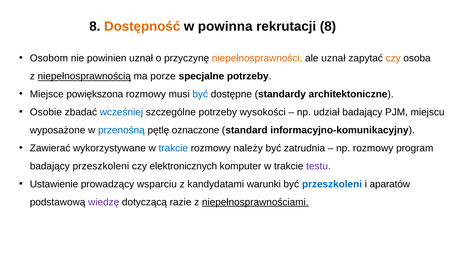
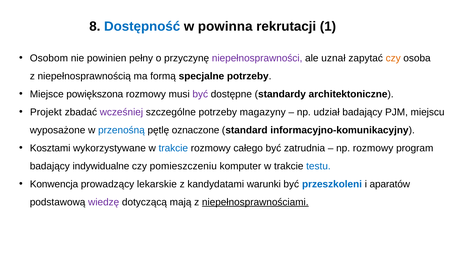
Dostępność colour: orange -> blue (142, 26)
rekrutacji 8: 8 -> 1 (328, 26)
powinien uznał: uznał -> pełny (141, 58)
niepełnosprawności colour: orange -> purple (257, 58)
niepełnosprawnością underline: present -> none (84, 76)
porze: porze -> formą (163, 76)
być colour: blue -> purple (200, 94)
Osobie: Osobie -> Projekt (46, 112)
wcześniej colour: blue -> purple (121, 112)
wysokości: wysokości -> magazyny (263, 112)
Zawierać: Zawierać -> Kosztami (50, 148)
należy: należy -> całego (248, 148)
badający przeszkoleni: przeszkoleni -> indywidualne (101, 166)
elektronicznych: elektronicznych -> pomieszczeniu (183, 166)
testu colour: purple -> blue (318, 166)
Ustawienie: Ustawienie -> Konwencja (54, 184)
wsparciu: wsparciu -> lekarskie (157, 184)
razie: razie -> mają (181, 202)
